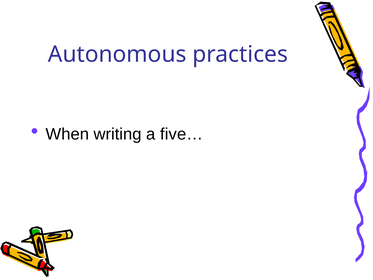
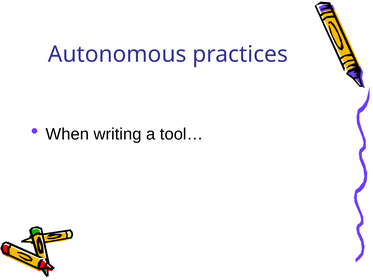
five…: five… -> tool… (182, 134)
